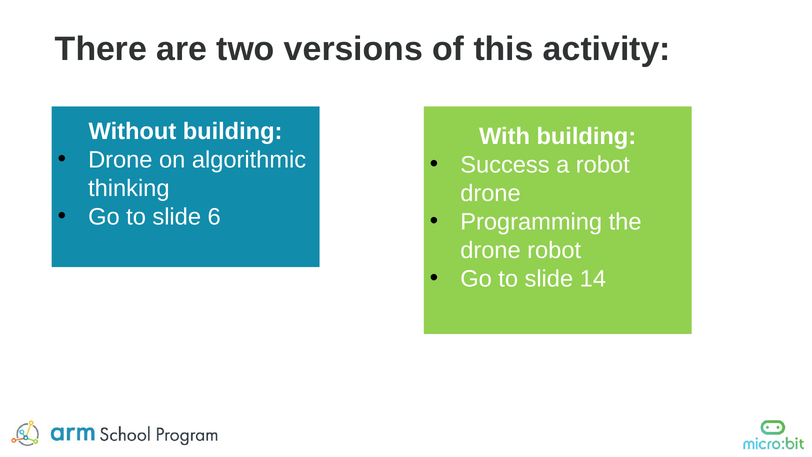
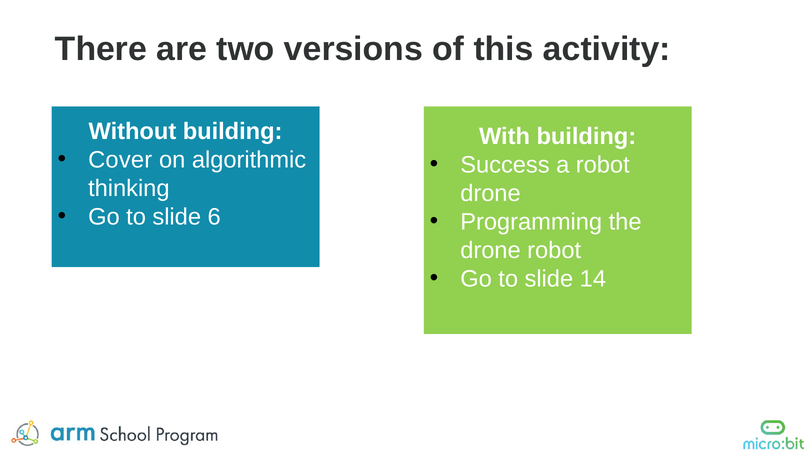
Drone: Drone -> Cover (120, 160)
